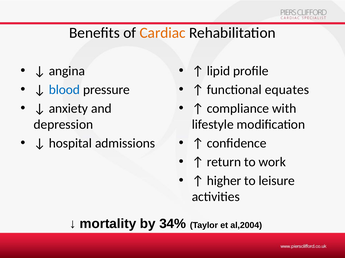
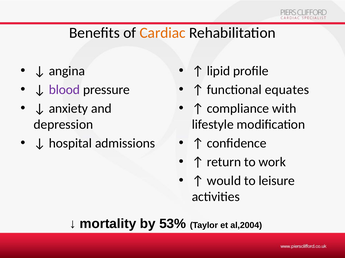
blood colour: blue -> purple (64, 90)
higher: higher -> would (224, 181)
34%: 34% -> 53% (173, 224)
